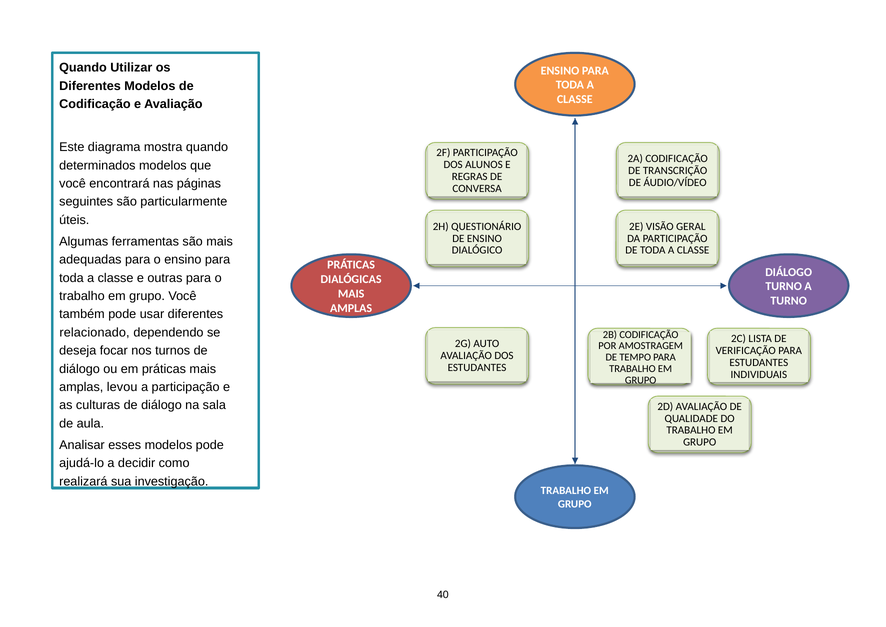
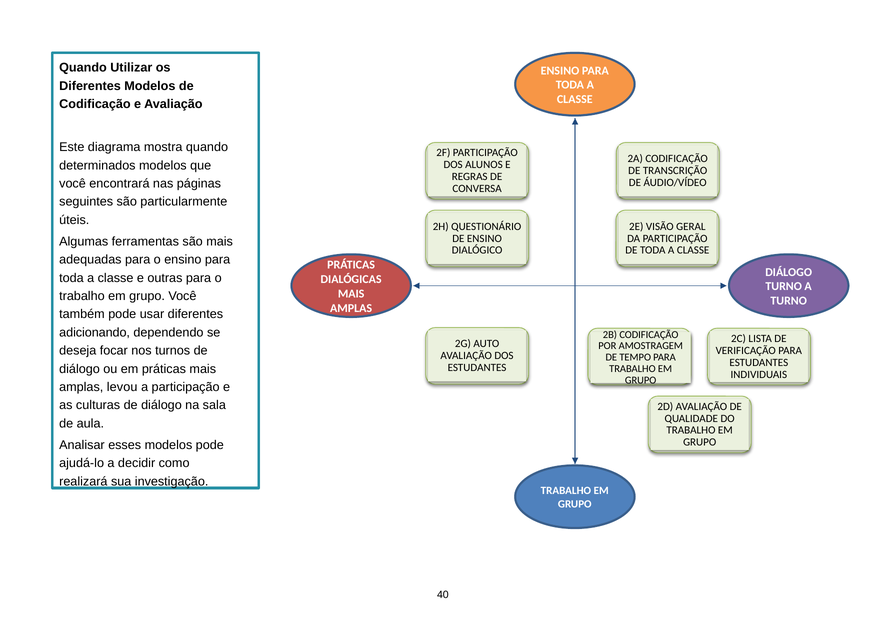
relacionado: relacionado -> adicionando (95, 332)
